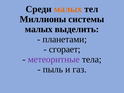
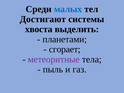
малых colour: orange -> blue (68, 9)
Миллионы: Миллионы -> Достигают (43, 19)
малых: малых -> хвоста (39, 29)
